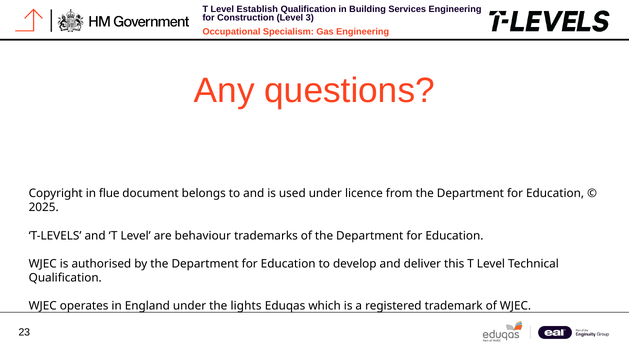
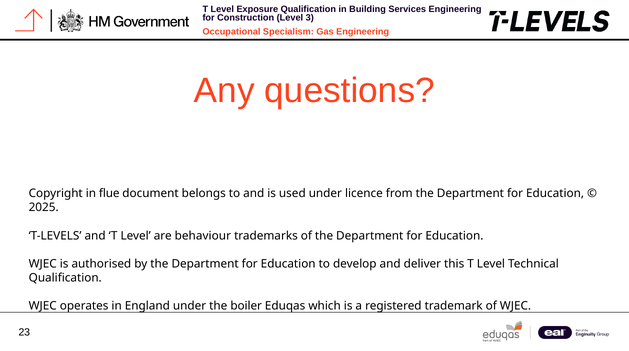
Establish: Establish -> Exposure (257, 9)
lights: lights -> boiler (246, 307)
